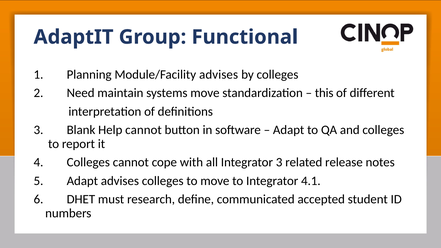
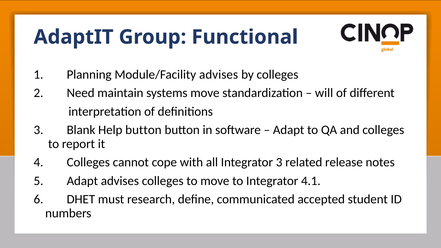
this: this -> will (324, 93)
Help cannot: cannot -> button (143, 130)
